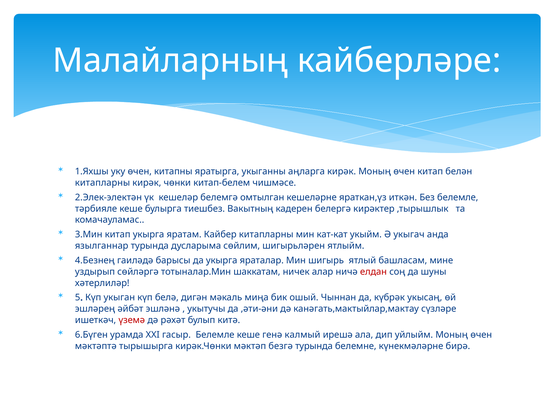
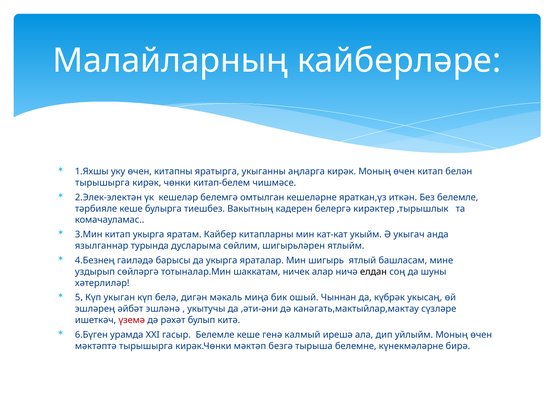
китапларны: китапларны -> тырышырга (102, 183)
елдан colour: red -> black (373, 272)
безгә турында: турында -> тырыша (314, 346)
